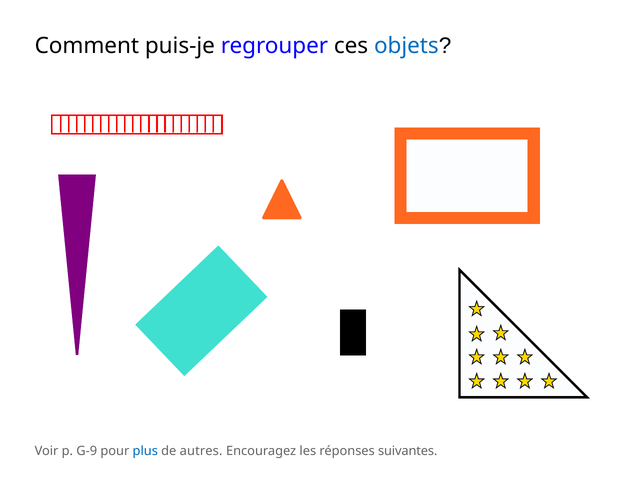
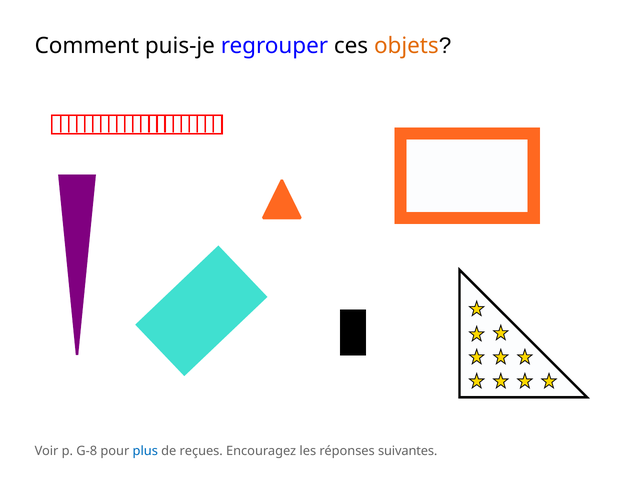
objets colour: blue -> orange (406, 46)
G-9: G-9 -> G-8 (87, 451)
autres: autres -> reçues (201, 451)
